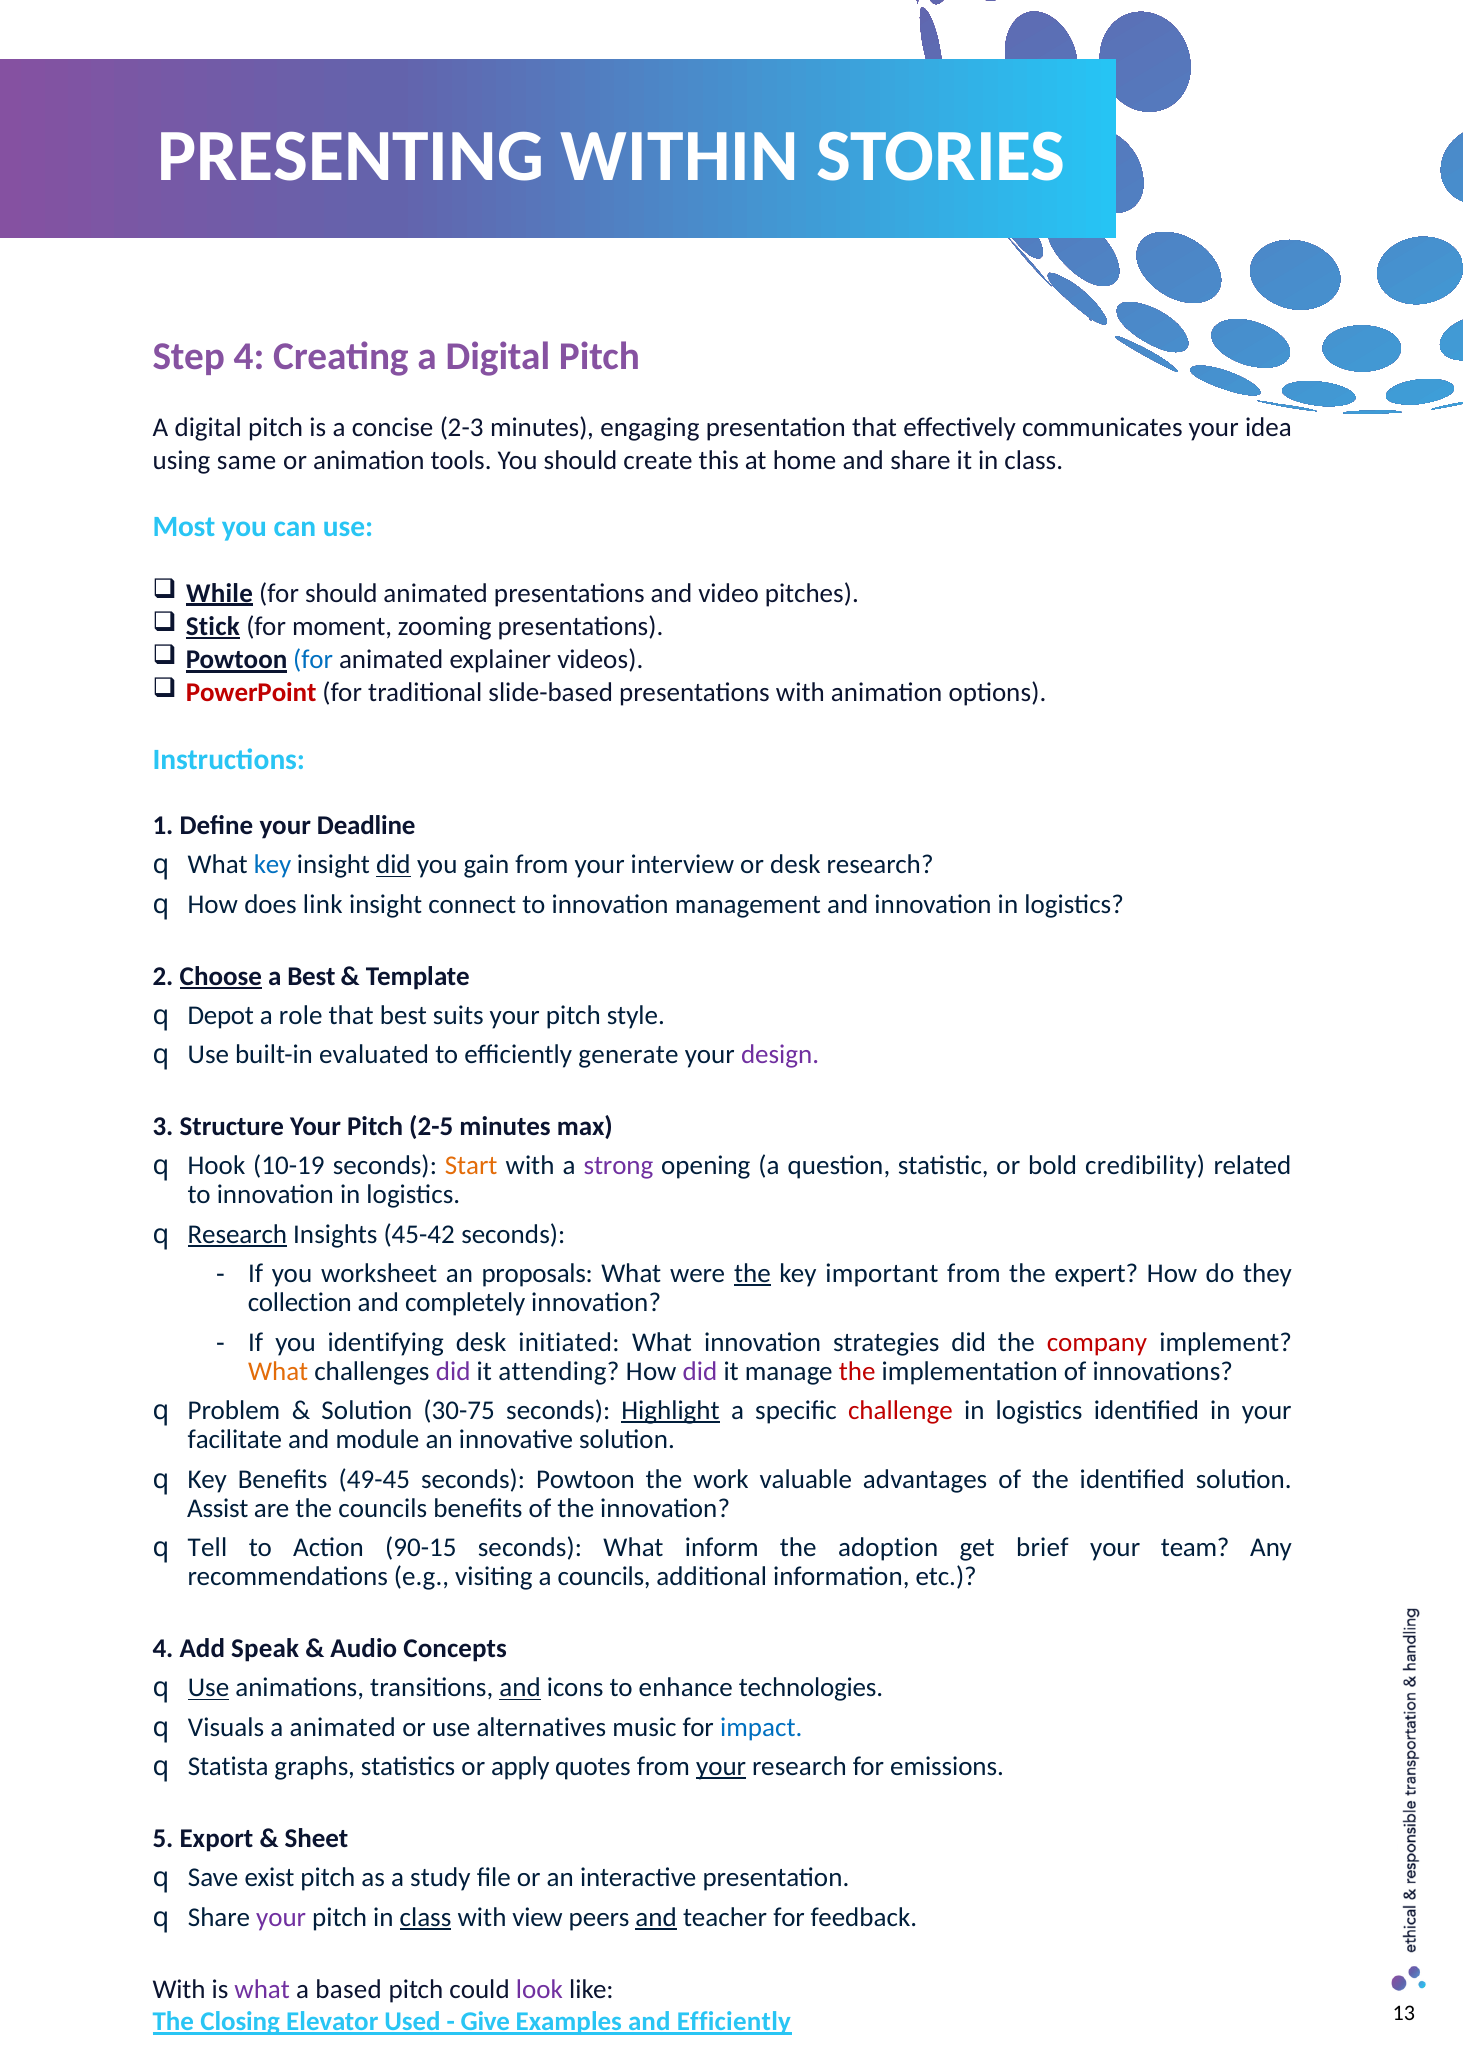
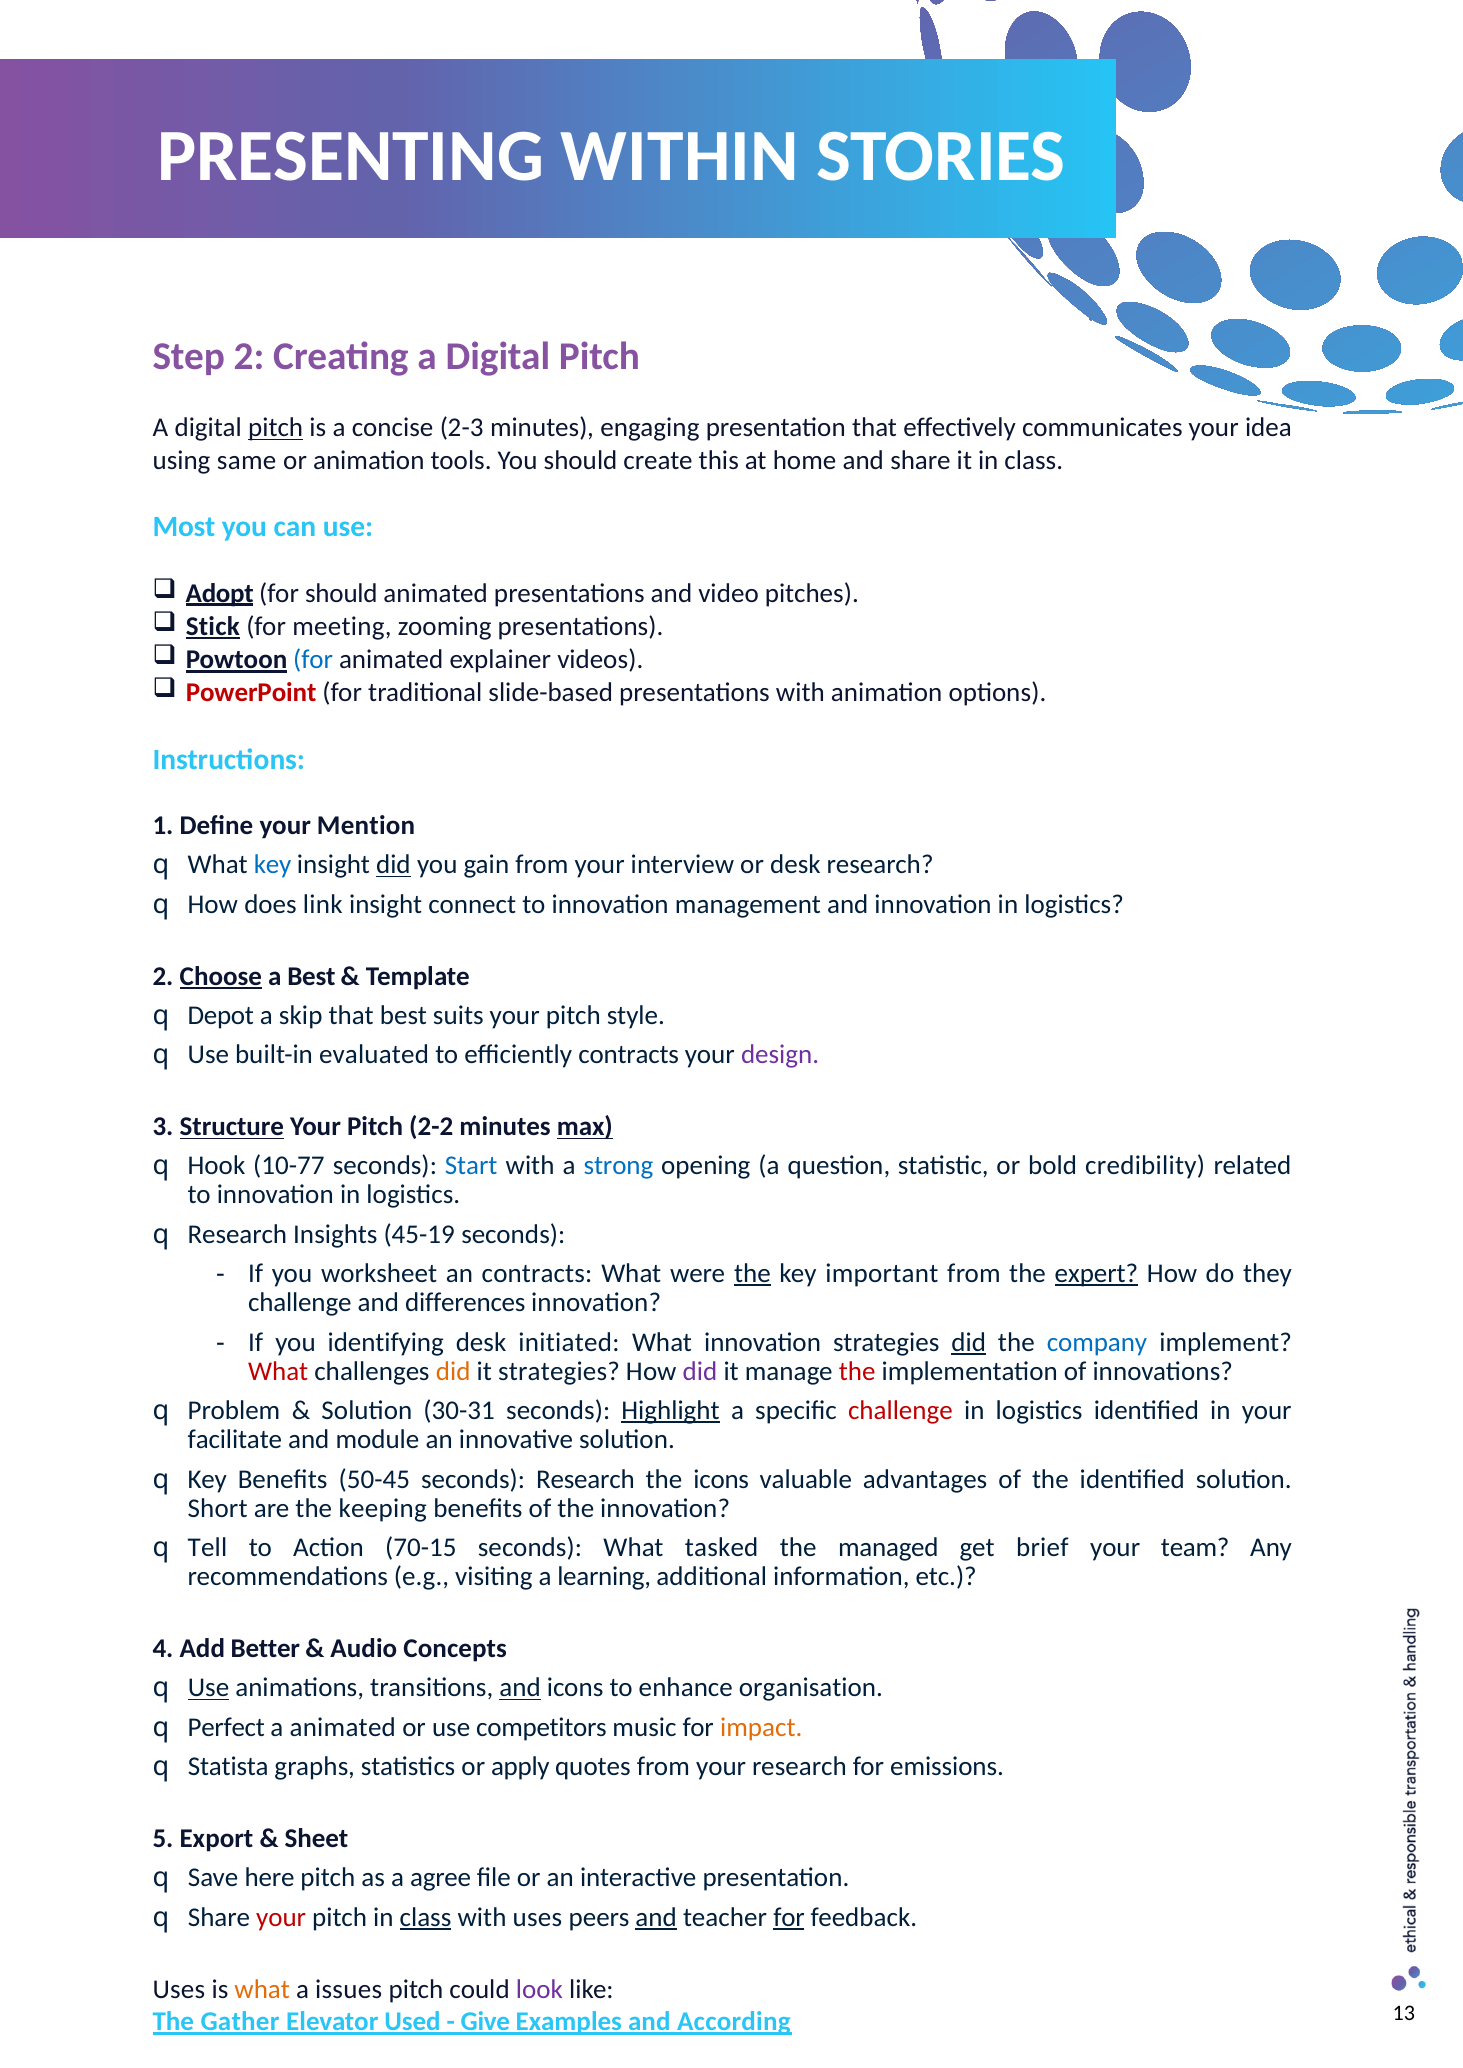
Step 4: 4 -> 2 (249, 357)
pitch underline: none -> present (276, 428)
While: While -> Adopt (220, 594)
moment: moment -> meeting (342, 627)
Deadline: Deadline -> Mention (366, 826)
role: role -> skip (301, 1016)
efficiently generate: generate -> contracts (629, 1055)
Structure underline: none -> present (232, 1127)
2-5: 2-5 -> 2-2 (431, 1127)
max underline: none -> present (585, 1127)
10-19: 10-19 -> 10-77 (289, 1166)
Start colour: orange -> blue (471, 1166)
strong colour: purple -> blue (618, 1166)
Research underline: present -> none (237, 1235)
45-42: 45-42 -> 45-19 (419, 1235)
an proposals: proposals -> contracts (537, 1274)
expert underline: none -> present (1096, 1274)
collection: collection -> challenge (300, 1303)
completely: completely -> differences (465, 1303)
did underline: none -> present (969, 1343)
company colour: red -> blue (1097, 1343)
What colour: orange -> red (278, 1372)
did colour: purple -> orange (453, 1372)
it attending: attending -> strategies (559, 1372)
30-75: 30-75 -> 30-31 (459, 1411)
49-45: 49-45 -> 50-45 (374, 1480)
seconds Powtoon: Powtoon -> Research (585, 1480)
the work: work -> icons (721, 1480)
Assist: Assist -> Short (218, 1509)
the councils: councils -> keeping (383, 1509)
90-15: 90-15 -> 70-15 (421, 1548)
inform: inform -> tasked (722, 1548)
adoption: adoption -> managed (888, 1548)
a councils: councils -> learning (604, 1578)
Speak: Speak -> Better (265, 1650)
technologies: technologies -> organisation (811, 1689)
Visuals: Visuals -> Perfect (226, 1728)
alternatives: alternatives -> competitors (542, 1728)
impact colour: blue -> orange (761, 1728)
your underline: present -> none (721, 1768)
exist: exist -> here (269, 1879)
study: study -> agree (441, 1879)
your colour: purple -> red (281, 1918)
with view: view -> uses (537, 1918)
for underline: none -> present (789, 1918)
With: With -> Uses (179, 1990)
what colour: purple -> orange (262, 1990)
based: based -> issues (349, 1990)
Closing: Closing -> Gather (240, 2023)
and Efficiently: Efficiently -> According (734, 2023)
